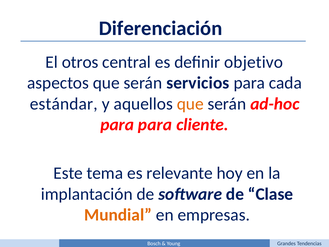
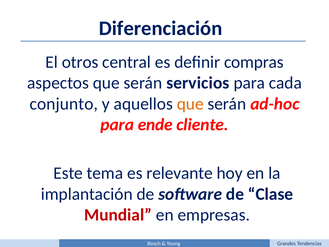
objetivo: objetivo -> compras (254, 62)
estándar: estándar -> conjunto (64, 104)
para para: para -> ende (155, 125)
Mundial colour: orange -> red (118, 215)
